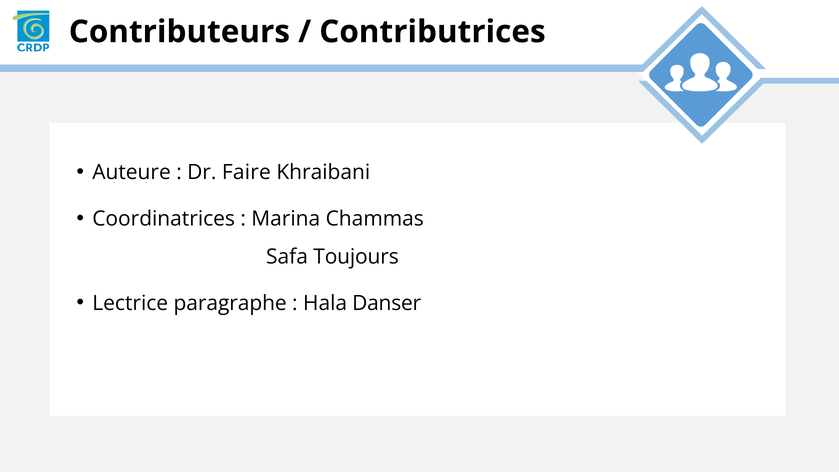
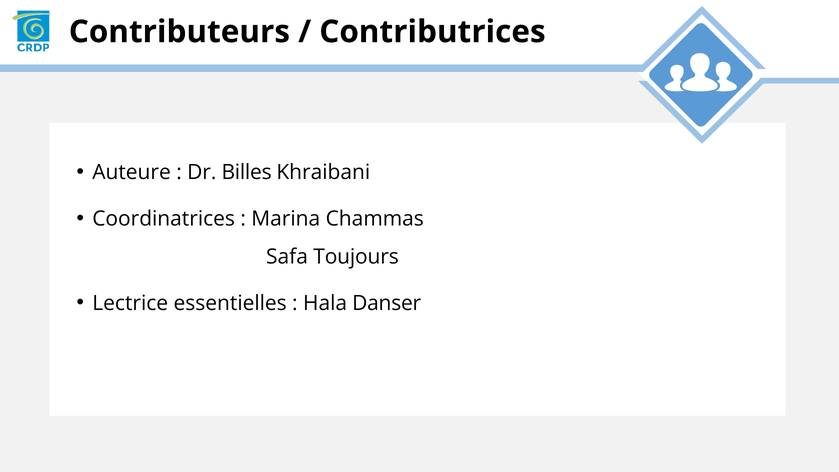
Faire: Faire -> Billes (247, 172)
paragraphe: paragraphe -> essentielles (230, 303)
